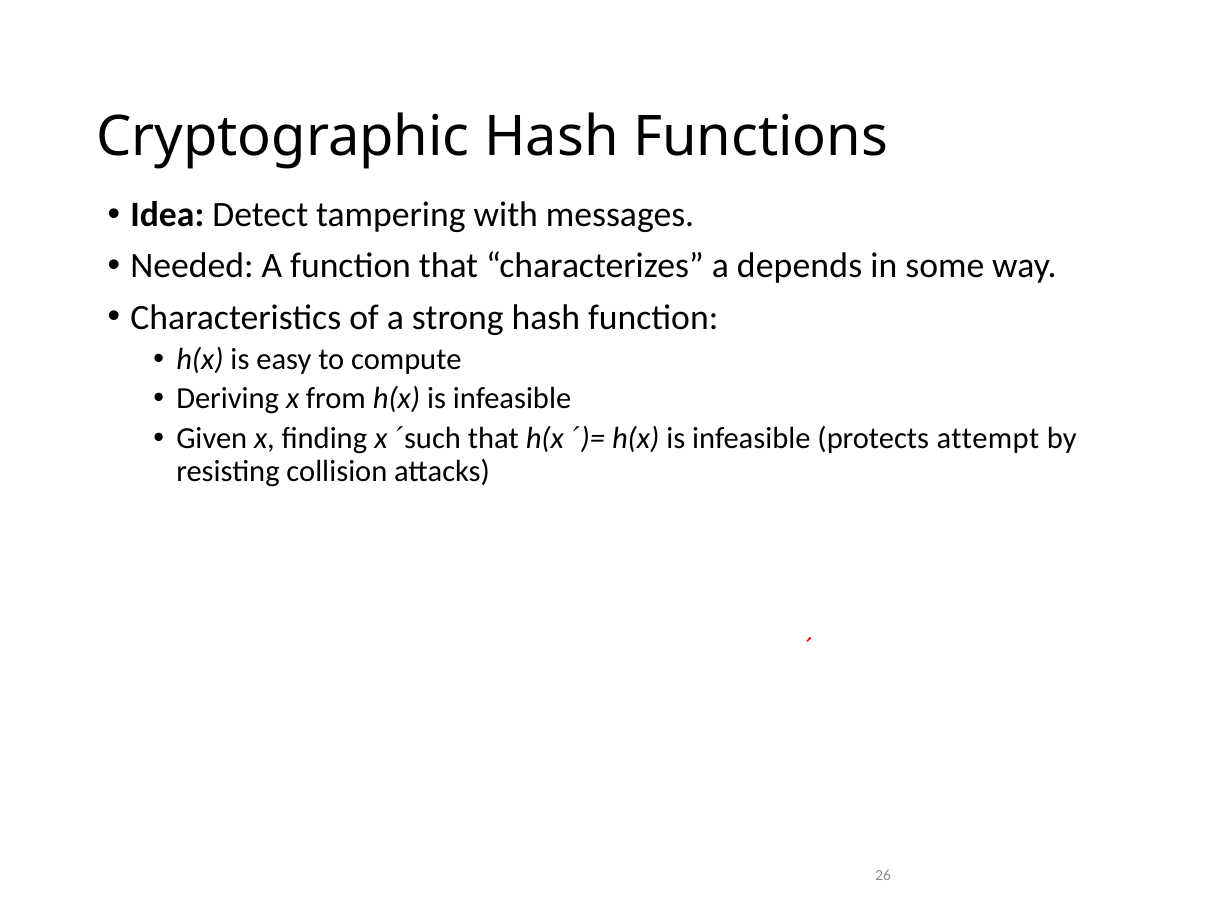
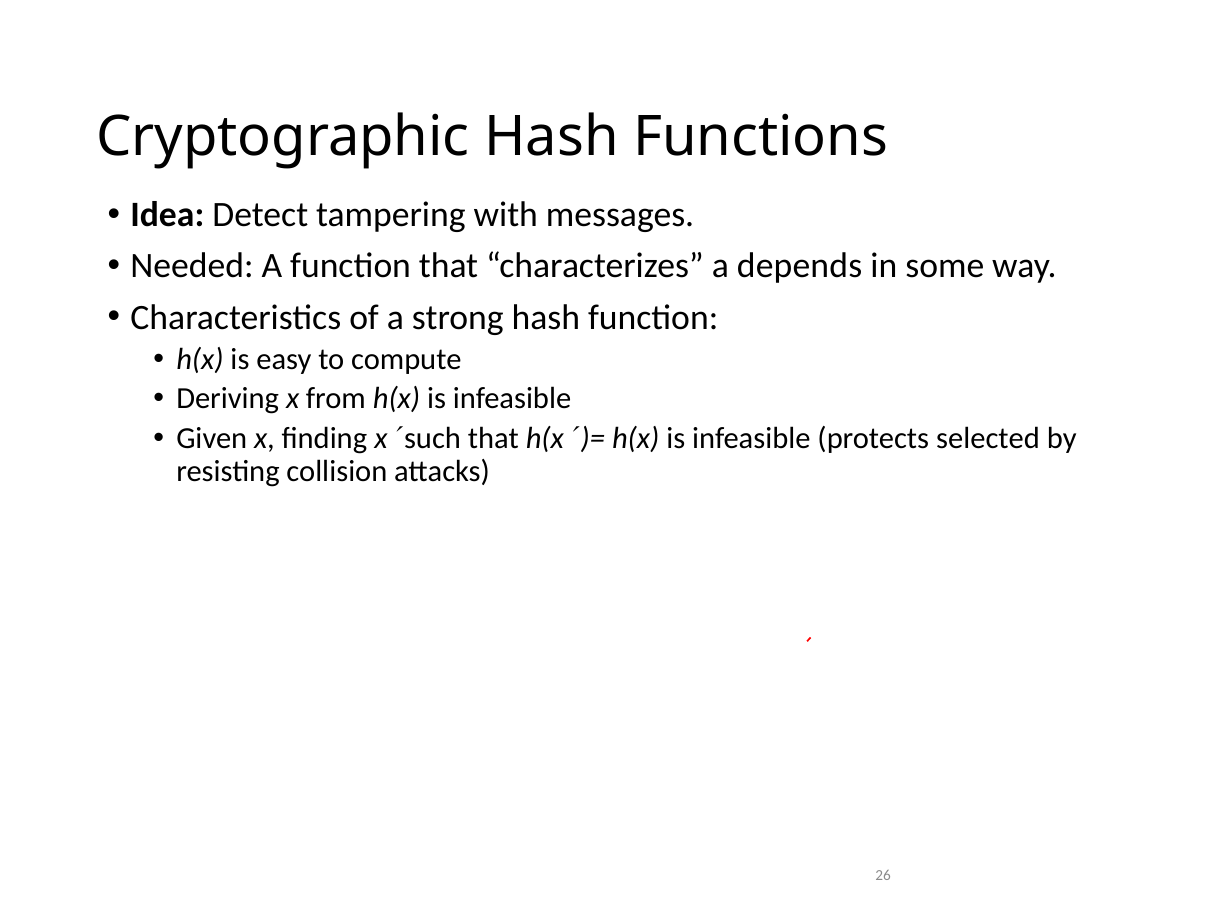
attempt: attempt -> selected (988, 438)
